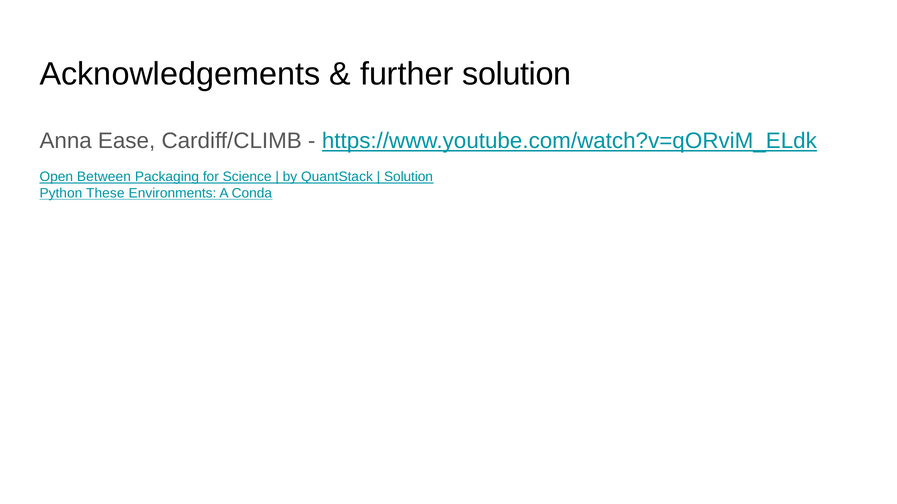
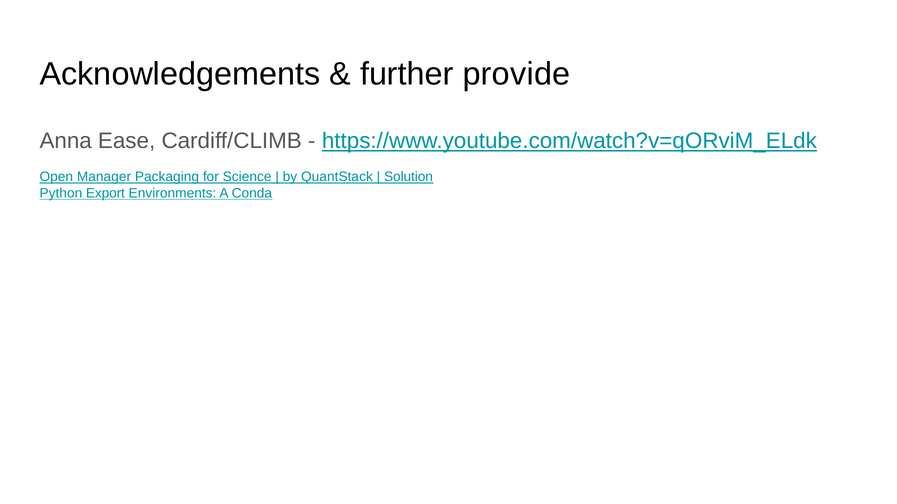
further solution: solution -> provide (517, 74)
Between: Between -> Manager (104, 177)
These: These -> Export (105, 194)
